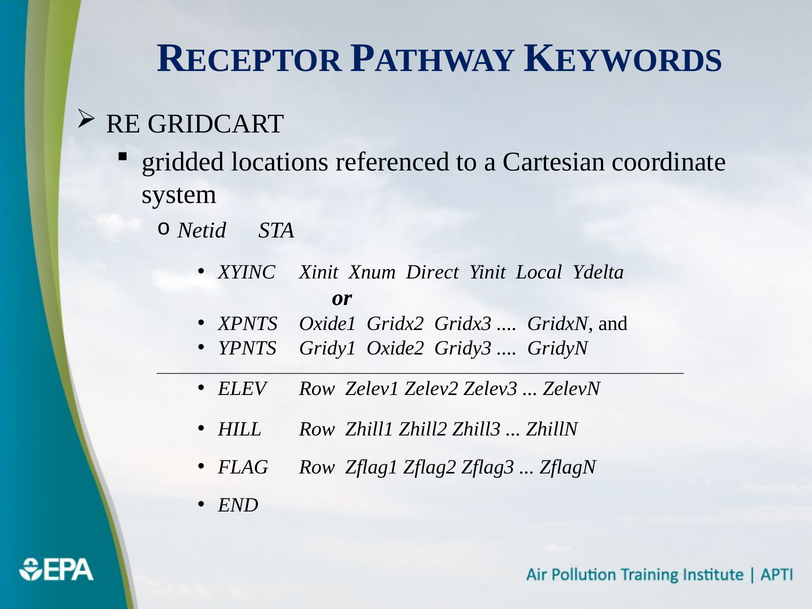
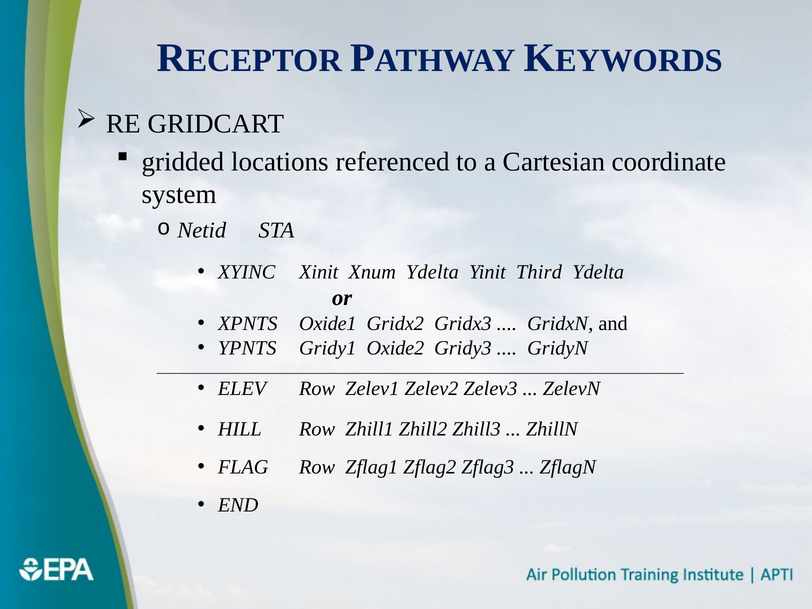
Xnum Direct: Direct -> Ydelta (432, 272)
Local: Local -> Third (539, 272)
